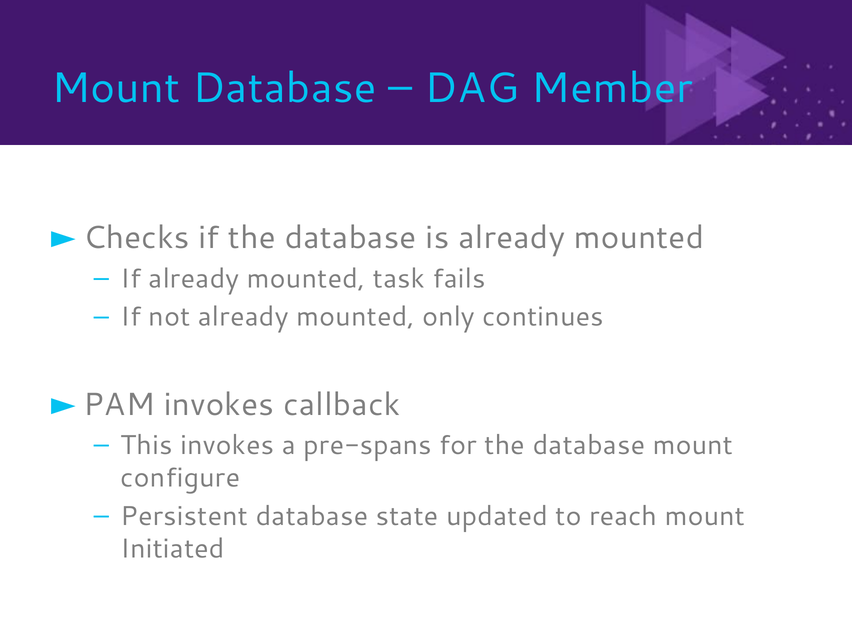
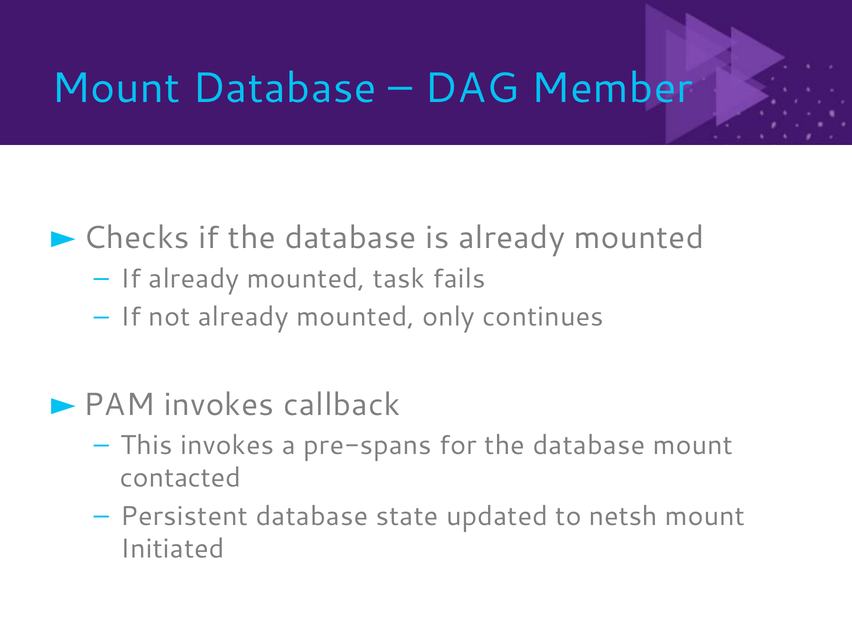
configure: configure -> contacted (181, 478)
reach: reach -> netsh (623, 516)
